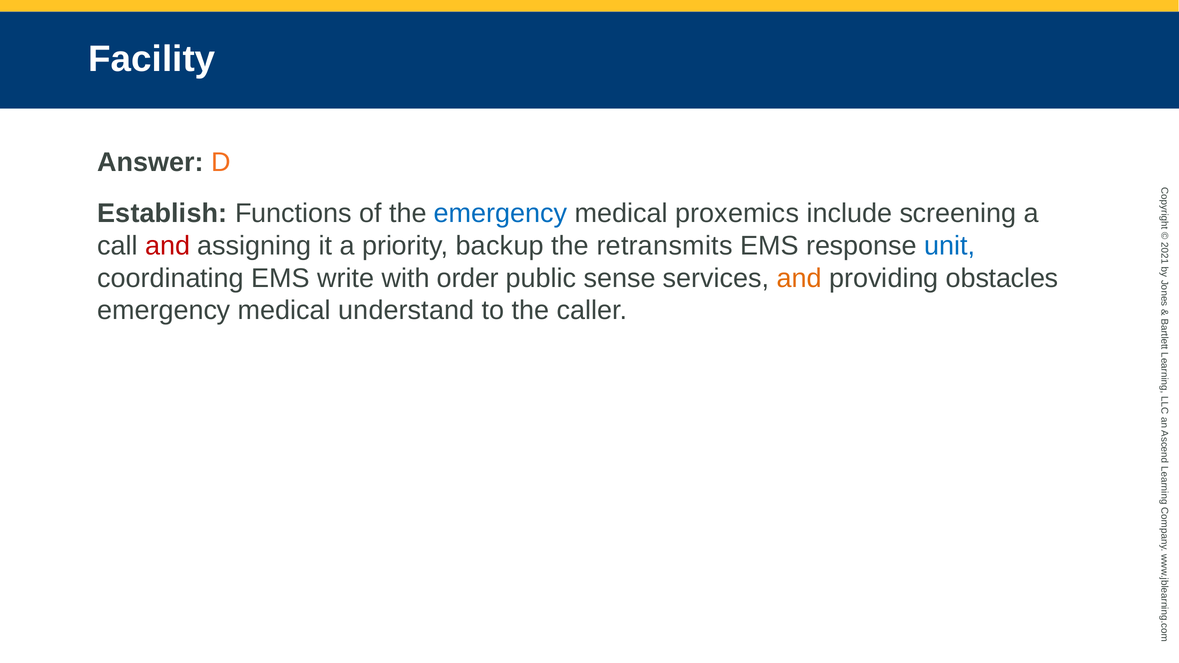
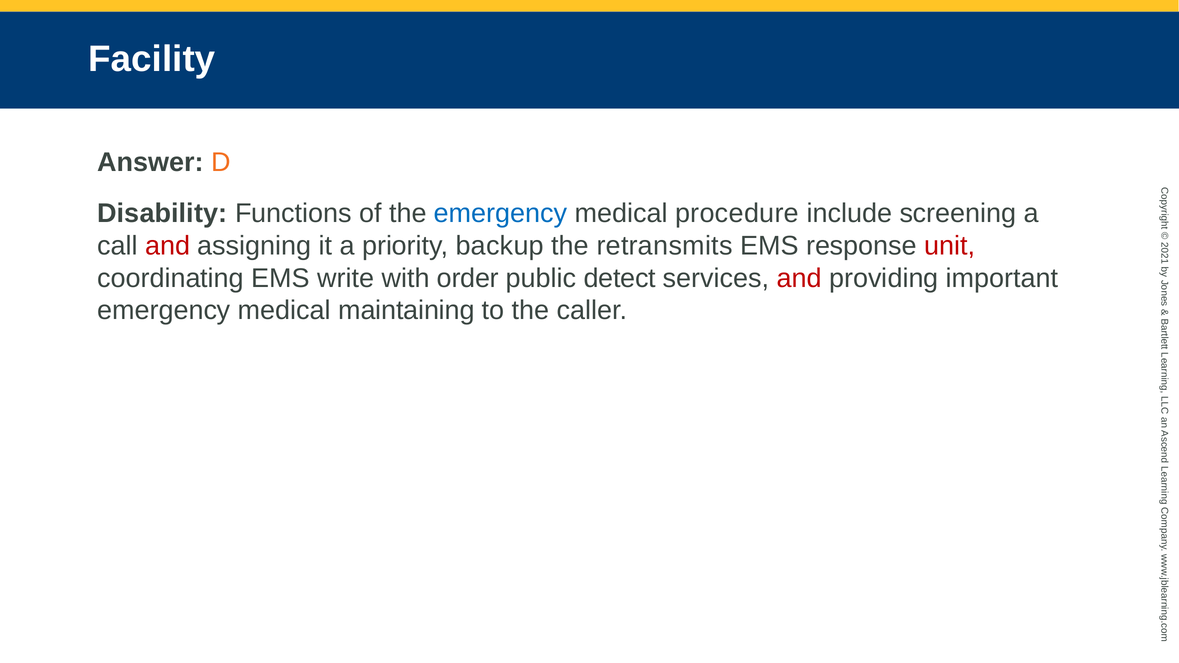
Establish: Establish -> Disability (162, 213)
proxemics: proxemics -> procedure (737, 213)
unit colour: blue -> red (950, 246)
sense: sense -> detect (620, 278)
and colour: orange -> red (799, 278)
obstacles: obstacles -> important (1002, 278)
understand: understand -> maintaining (406, 311)
